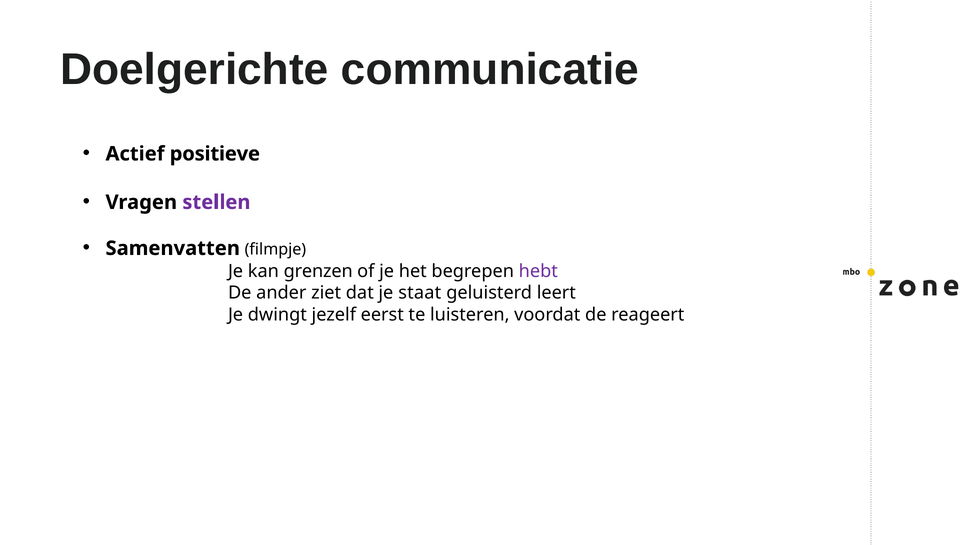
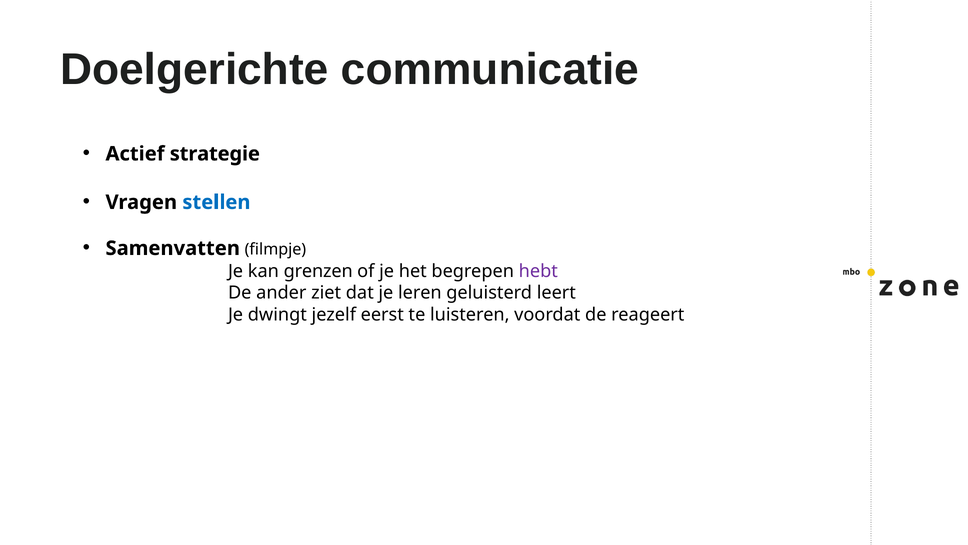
positieve: positieve -> strategie (215, 154)
stellen colour: purple -> blue (216, 202)
staat: staat -> leren (420, 293)
